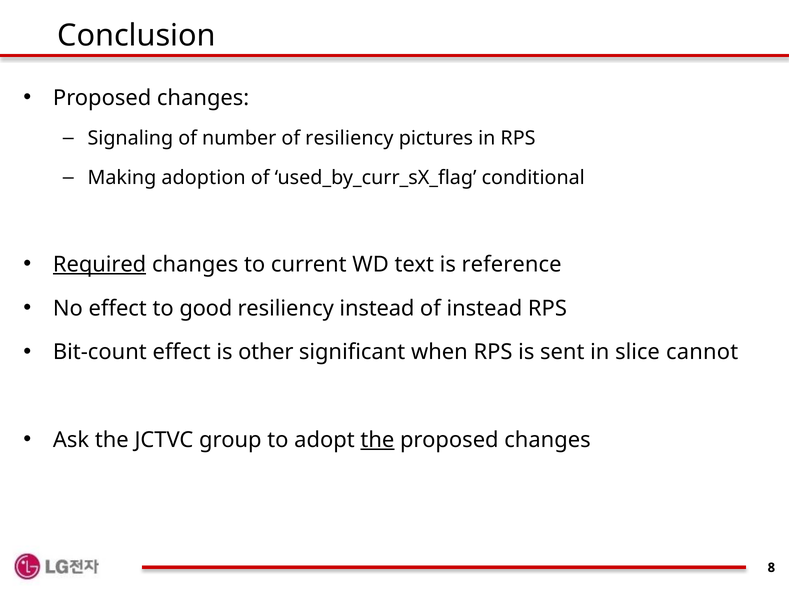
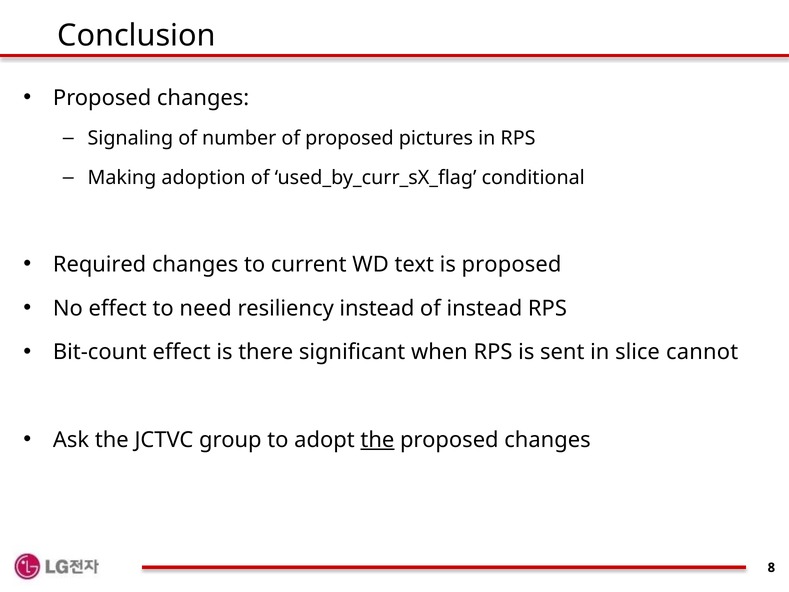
of resiliency: resiliency -> proposed (349, 138)
Required underline: present -> none (100, 264)
is reference: reference -> proposed (512, 264)
good: good -> need (206, 308)
other: other -> there (266, 352)
